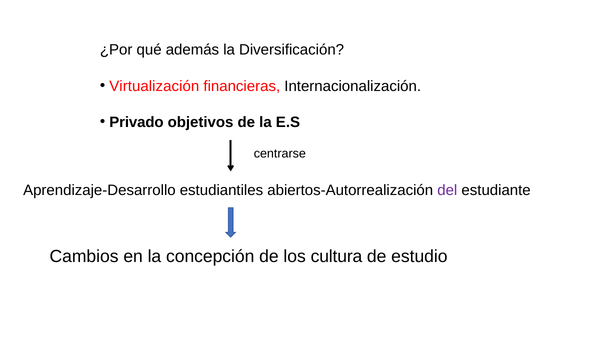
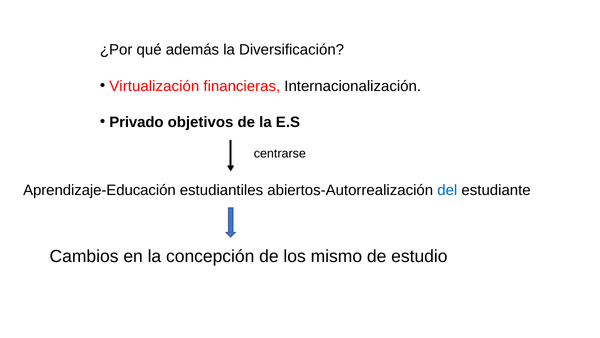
Aprendizaje-Desarrollo: Aprendizaje-Desarrollo -> Aprendizaje-Educación (99, 190)
del colour: purple -> blue (447, 190)
cultura: cultura -> mismo (336, 256)
